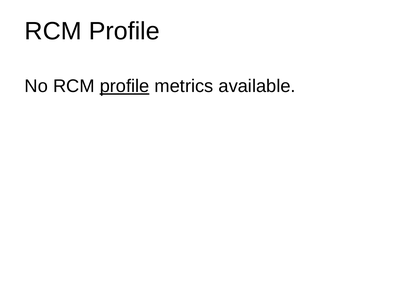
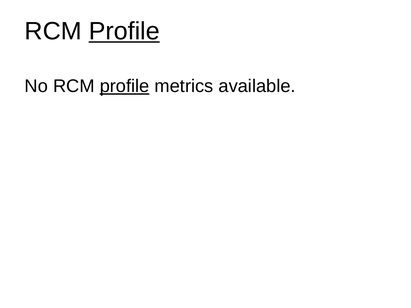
Profile underline: none -> present (124, 31)
